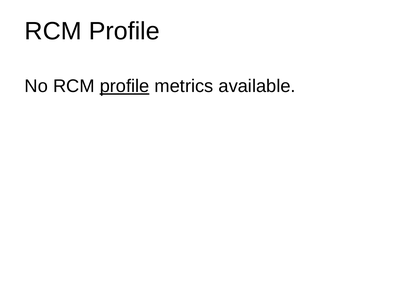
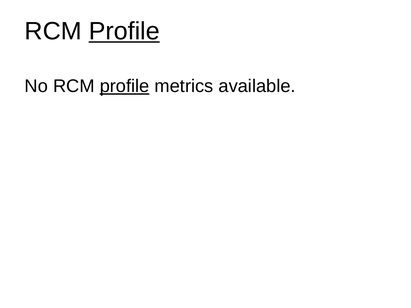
Profile underline: none -> present (124, 31)
